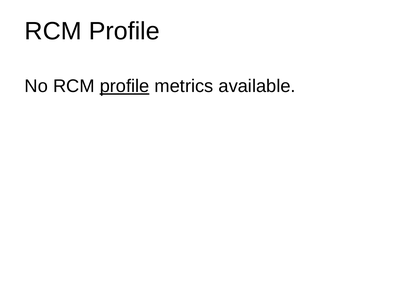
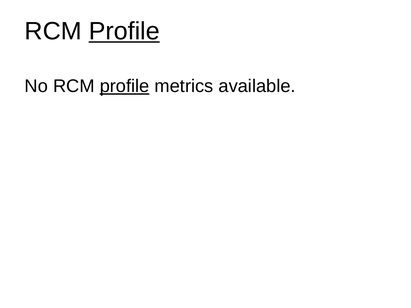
Profile underline: none -> present (124, 31)
